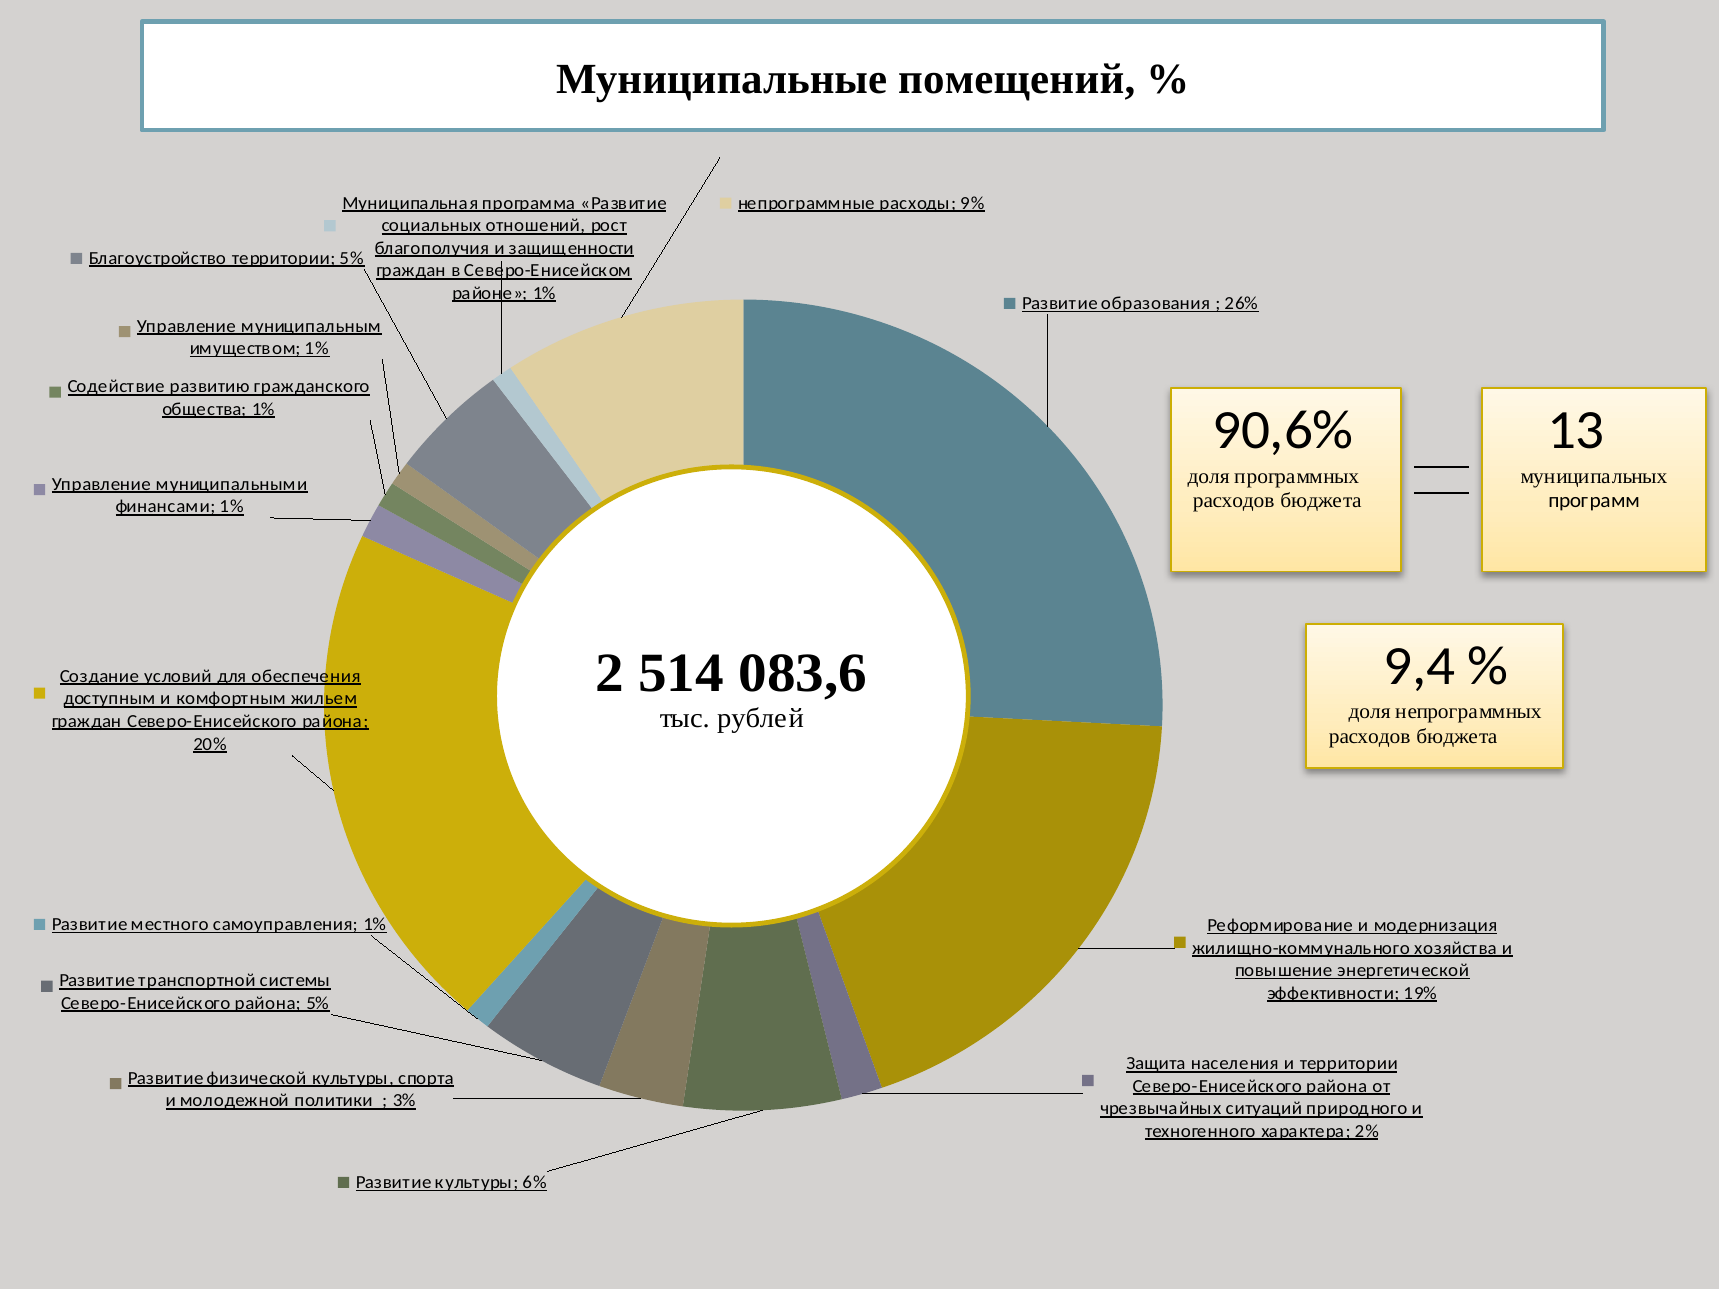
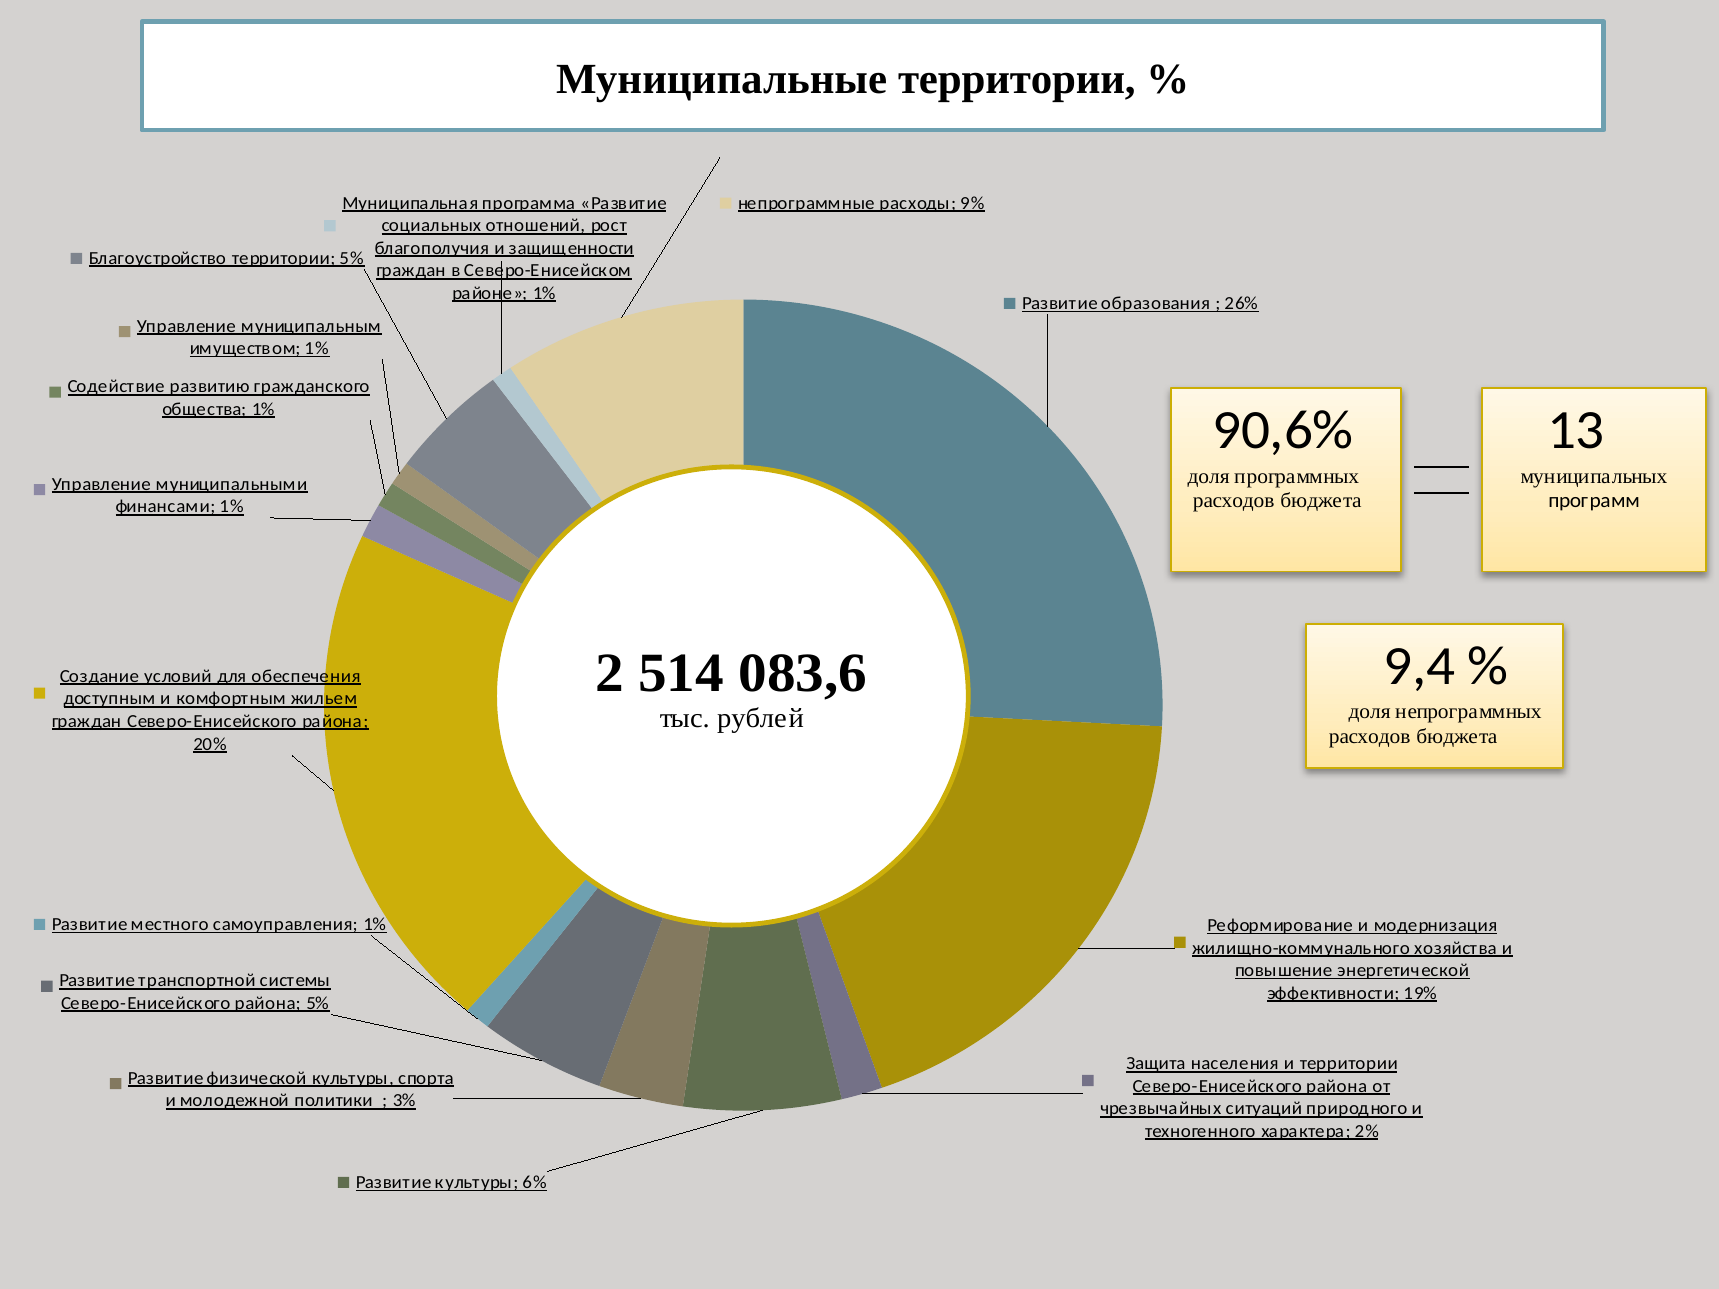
Муниципальные помещений: помещений -> территории (1017, 79)
